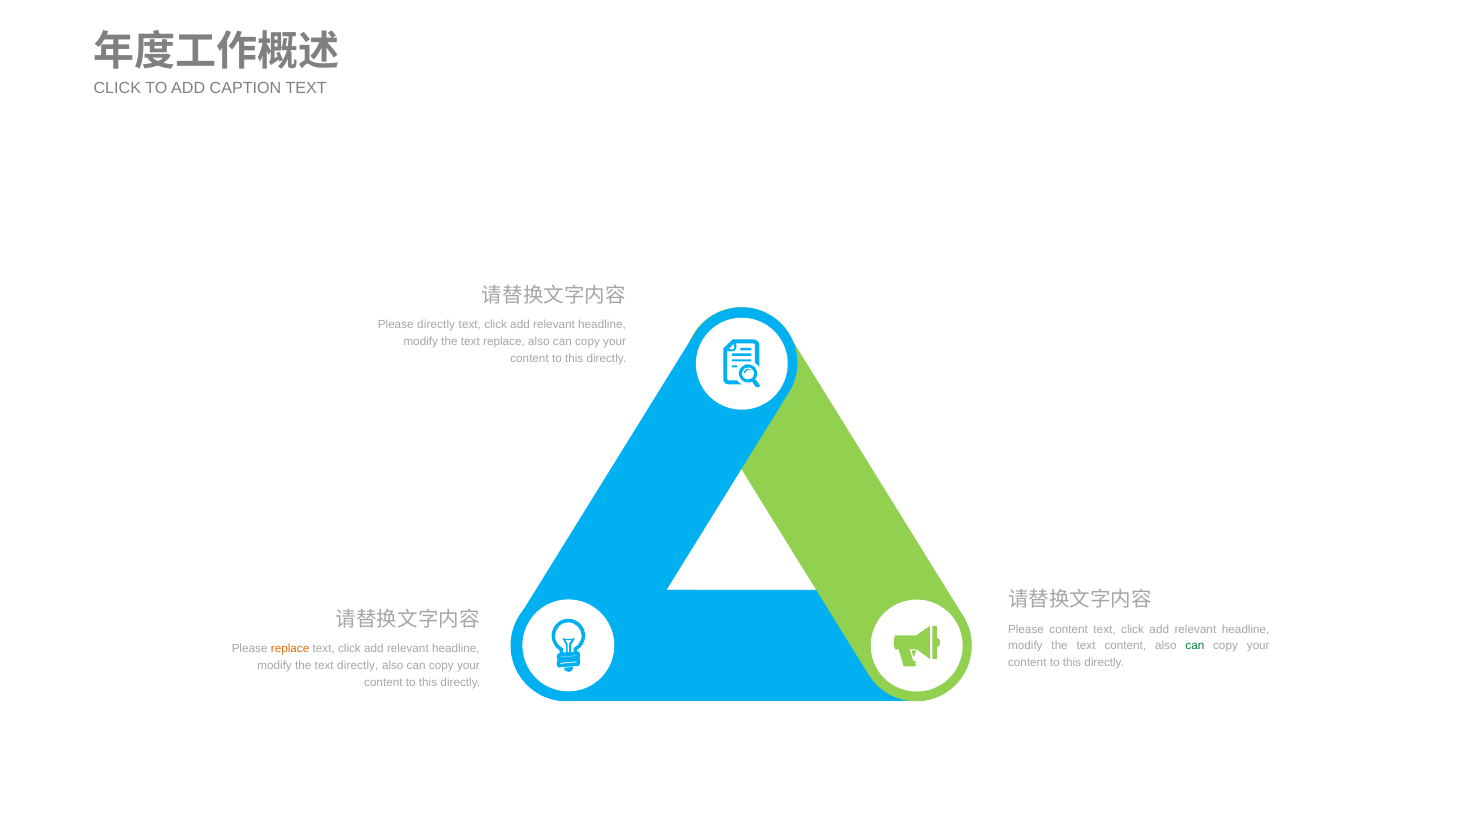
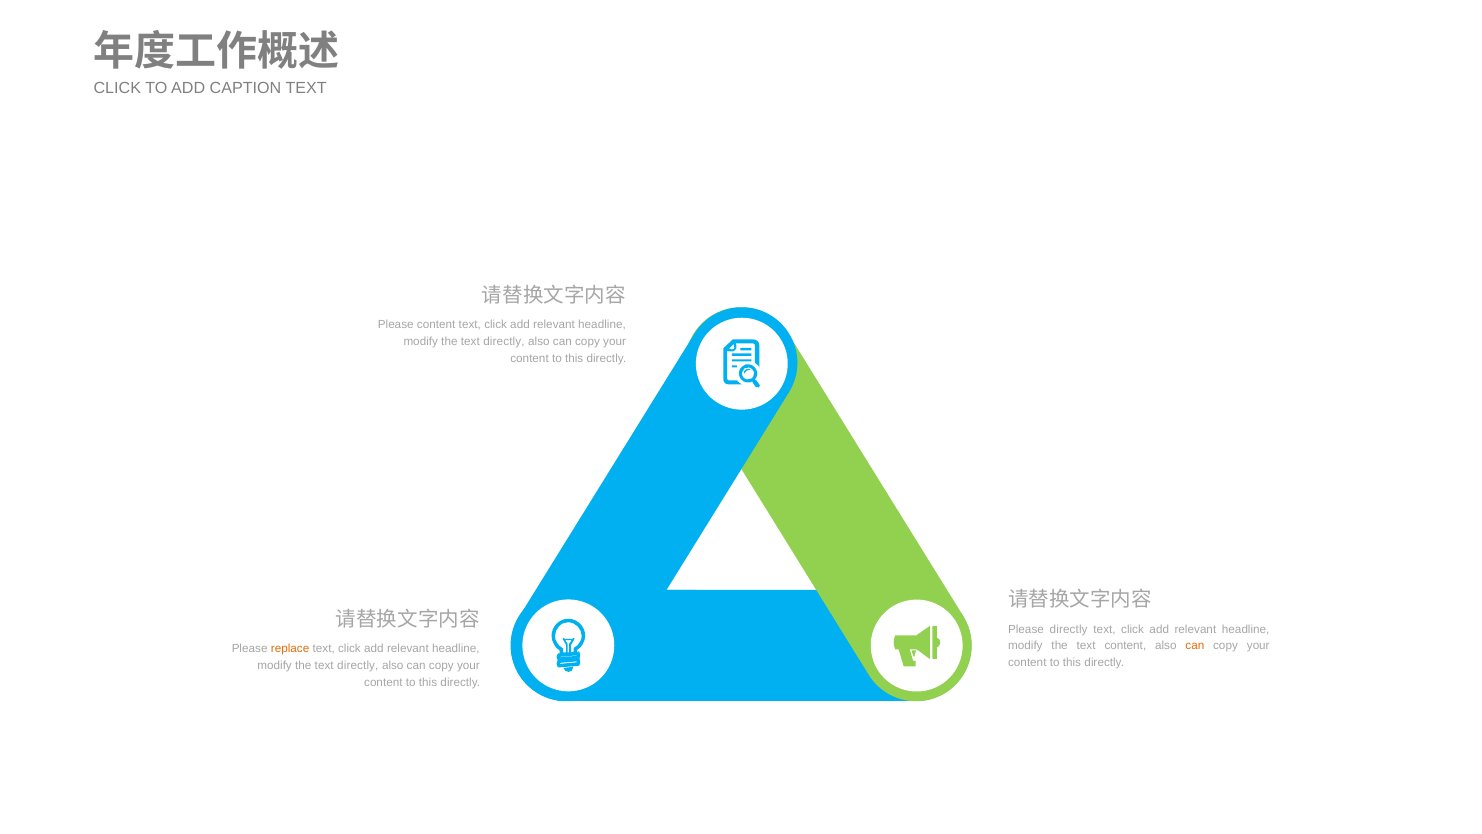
Please directly: directly -> content (436, 324)
replace: replace -> directly (504, 341)
Please content: content -> directly (1069, 629)
can colour: green -> orange (1195, 646)
